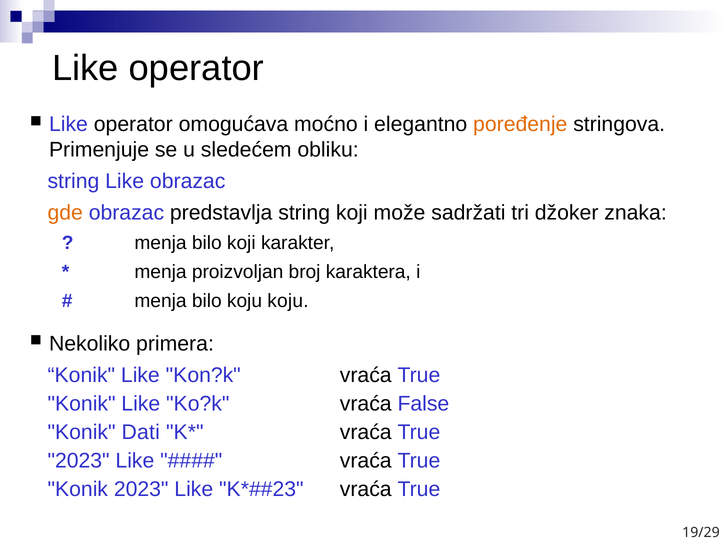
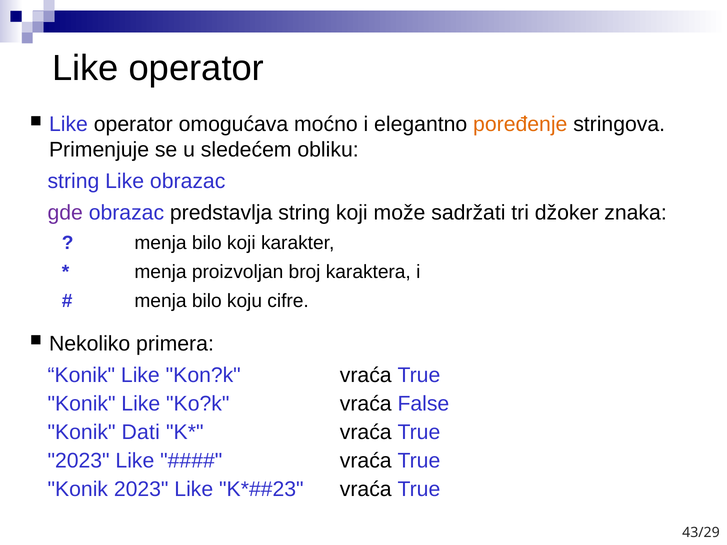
gde colour: orange -> purple (65, 213)
koju koju: koju -> cifre (288, 301)
19/29: 19/29 -> 43/29 (701, 533)
